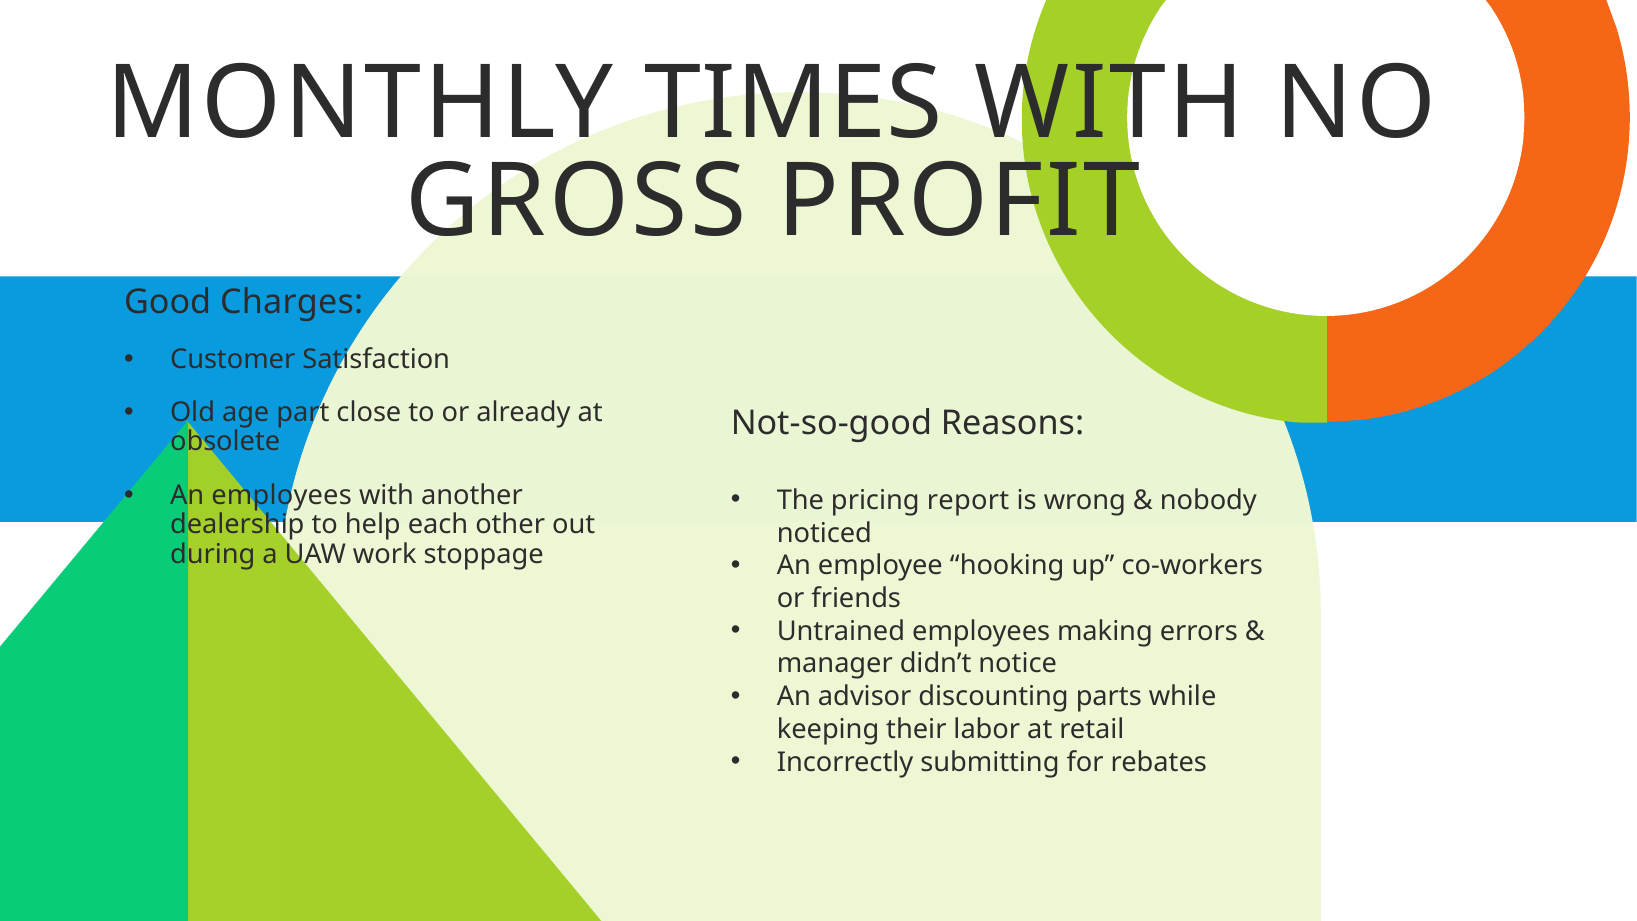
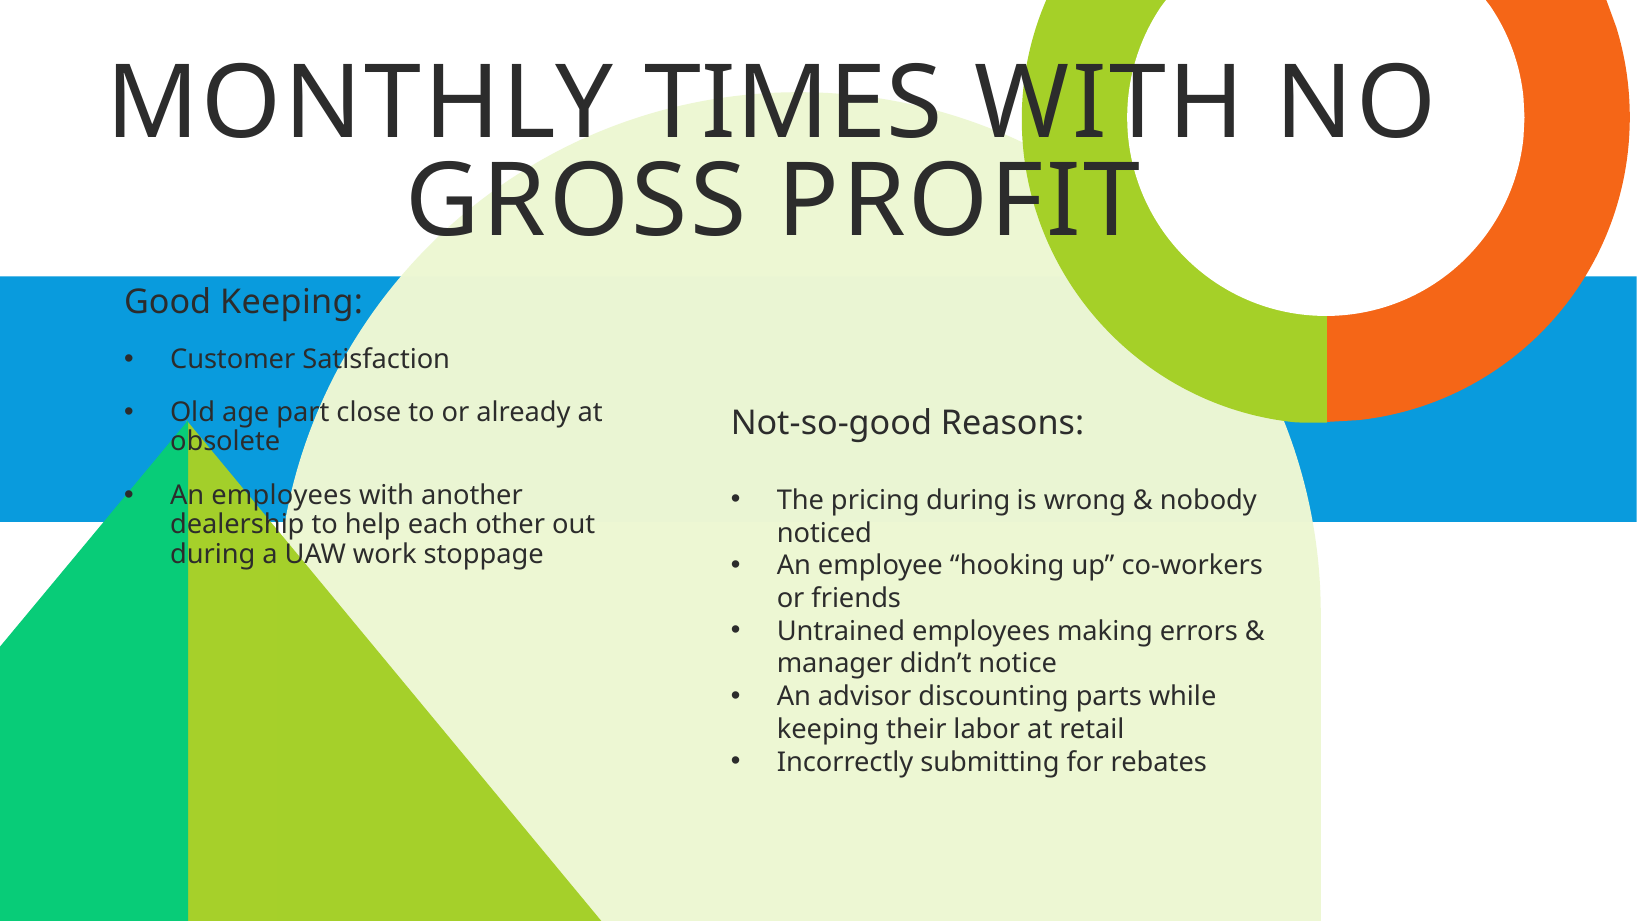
Good Charges: Charges -> Keeping (292, 302)
pricing report: report -> during (968, 500)
